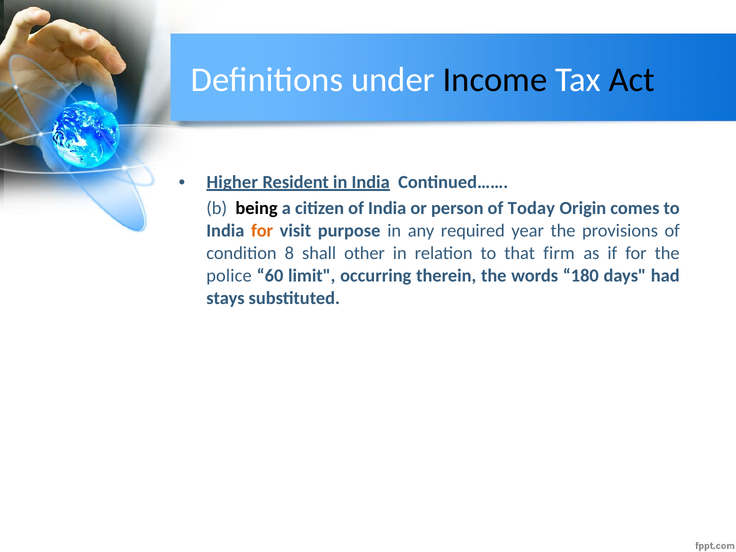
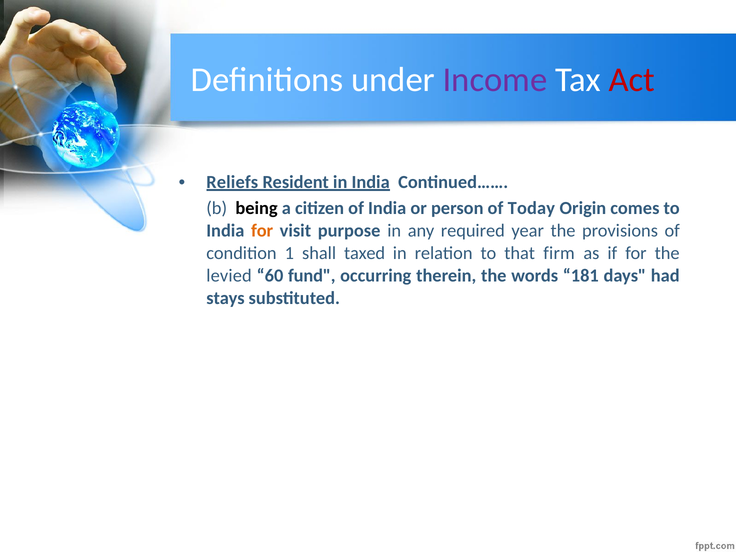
Income colour: black -> purple (495, 80)
Act colour: black -> red (632, 80)
Higher: Higher -> Reliefs (232, 182)
8: 8 -> 1 (289, 253)
other: other -> taxed (365, 253)
police: police -> levied (229, 276)
limit: limit -> fund (312, 276)
180: 180 -> 181 (581, 276)
